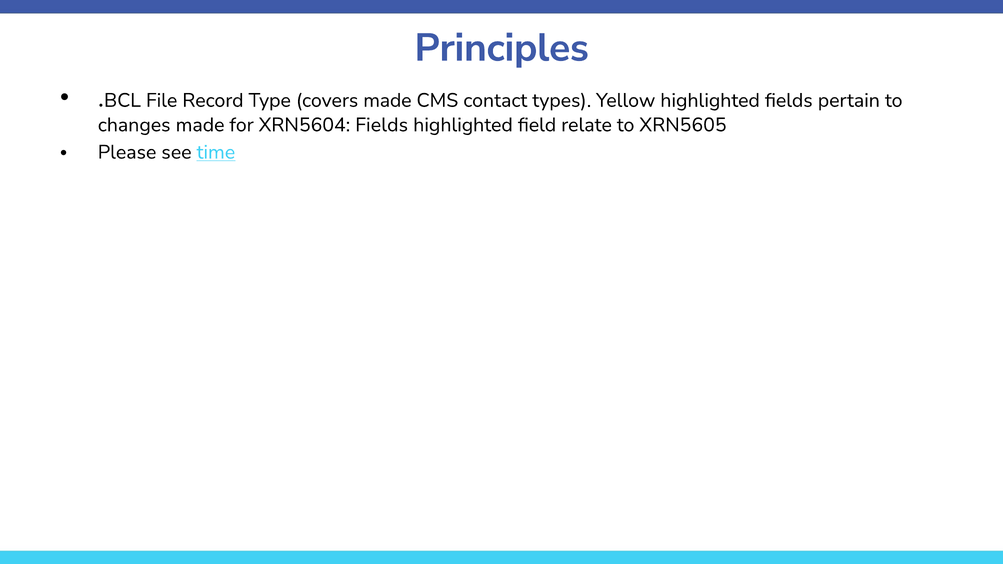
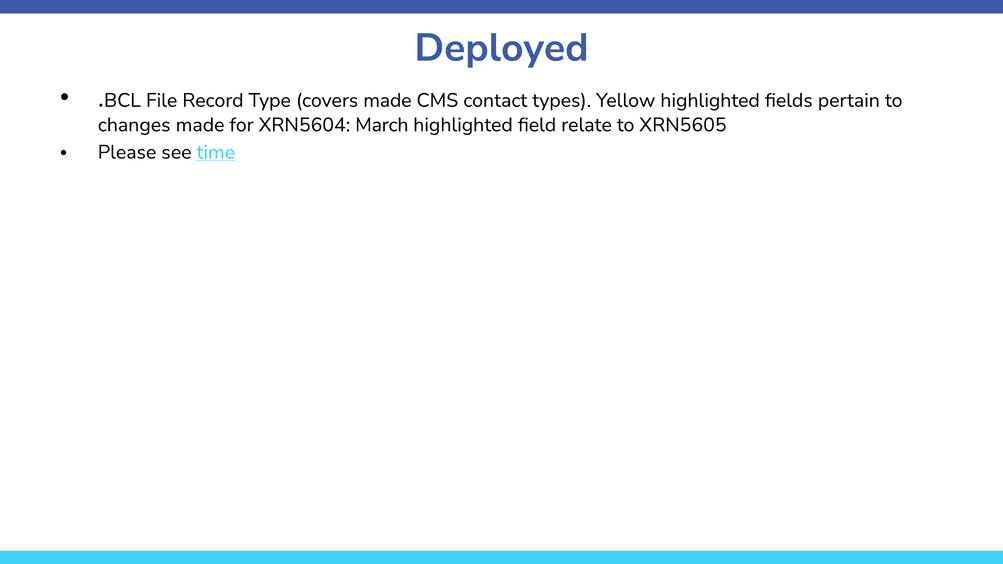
Principles: Principles -> Deployed (502, 48)
XRN5604 Fields: Fields -> March (382, 125)
